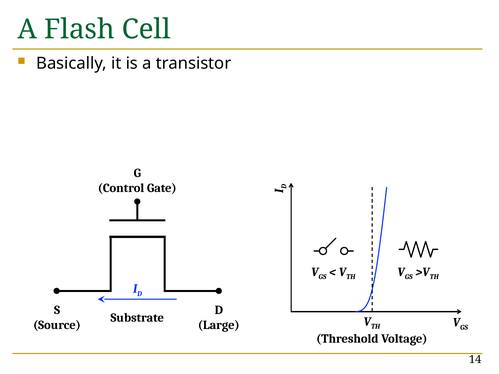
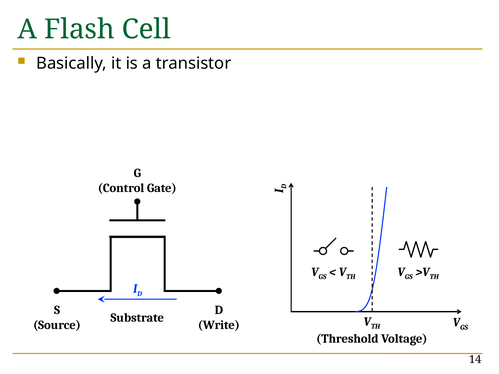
Large: Large -> Write (219, 325)
